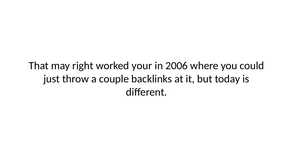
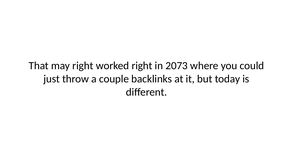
worked your: your -> right (142, 66)
2006: 2006 -> 2073 (177, 66)
